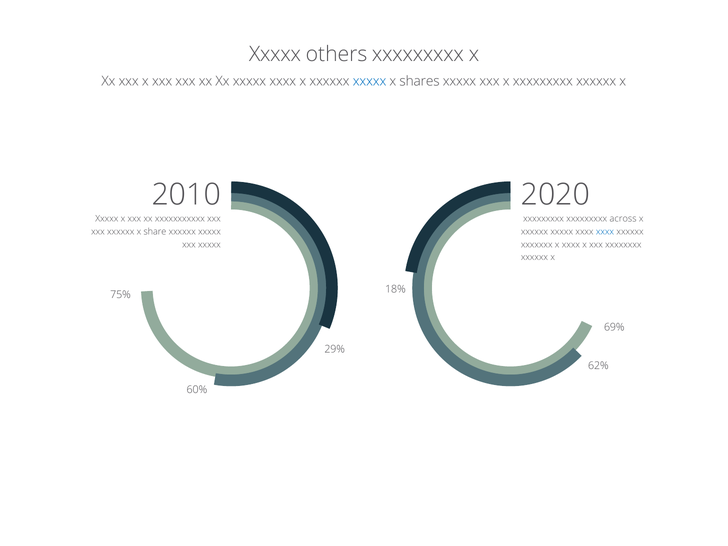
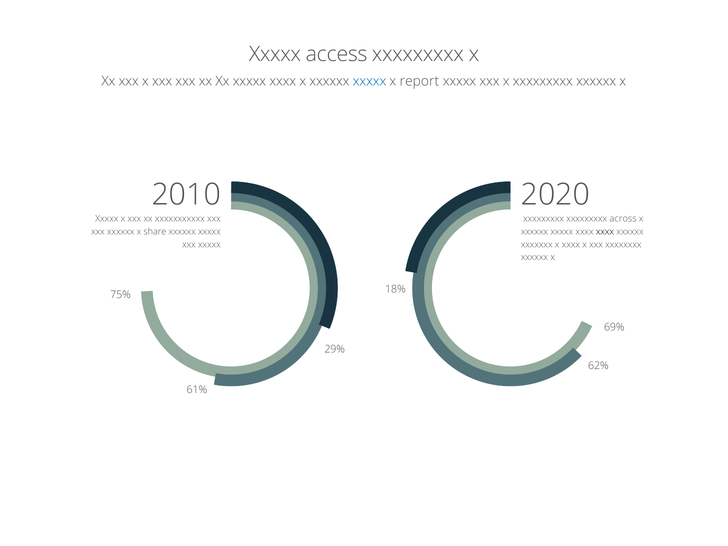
others: others -> access (337, 54)
shares: shares -> report (419, 81)
xxxx colour: blue -> black (605, 232)
60%: 60% -> 61% (197, 390)
